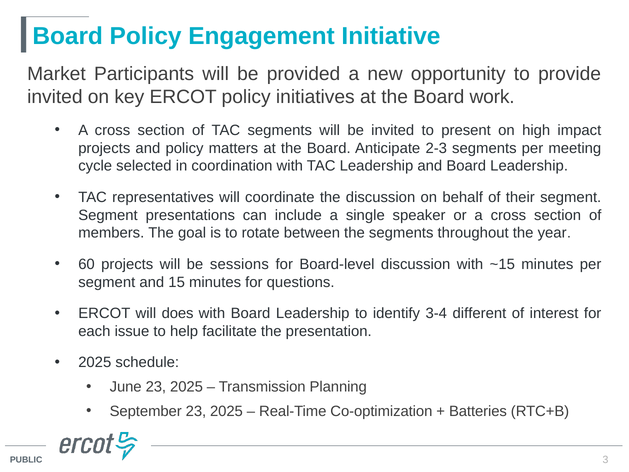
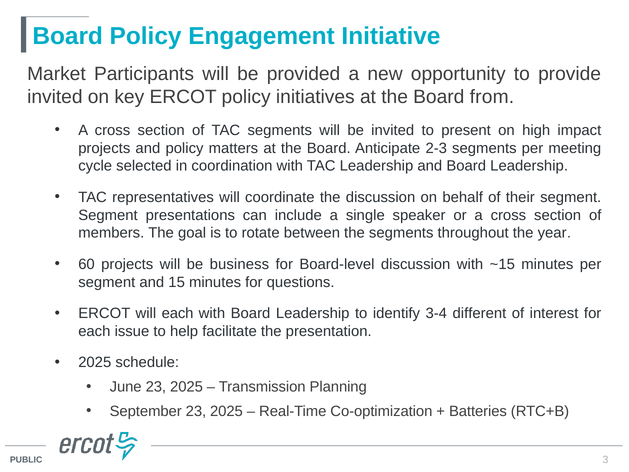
work: work -> from (492, 97)
sessions: sessions -> business (239, 264)
will does: does -> each (178, 313)
